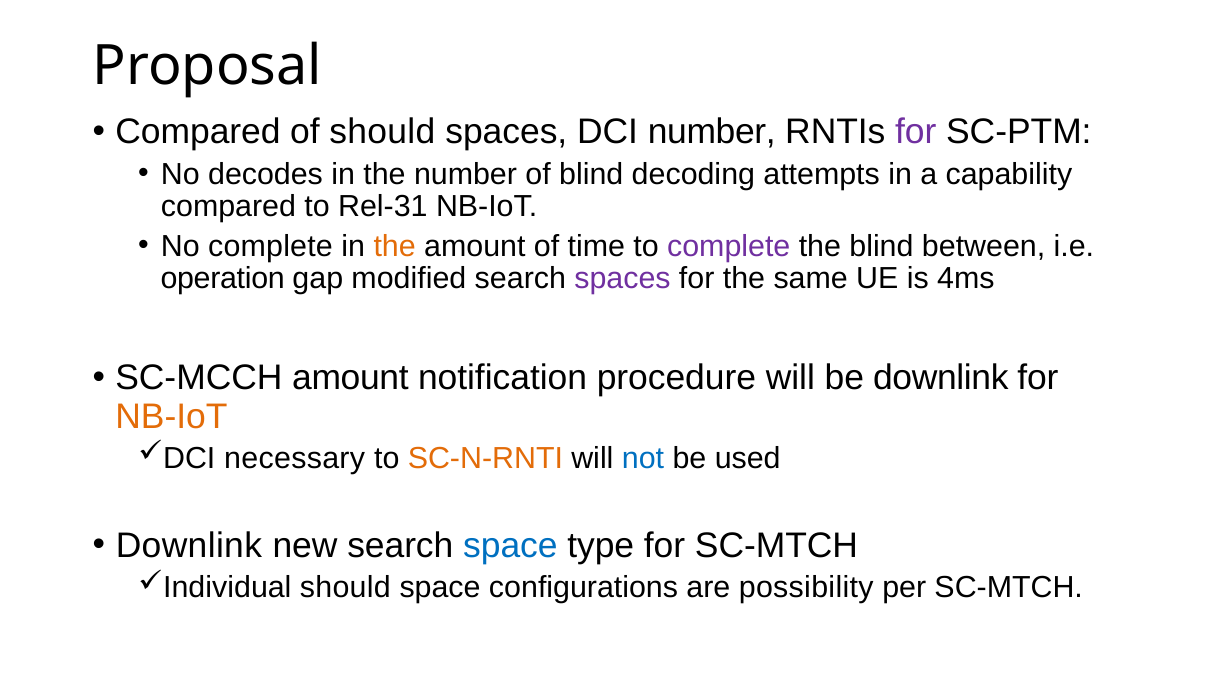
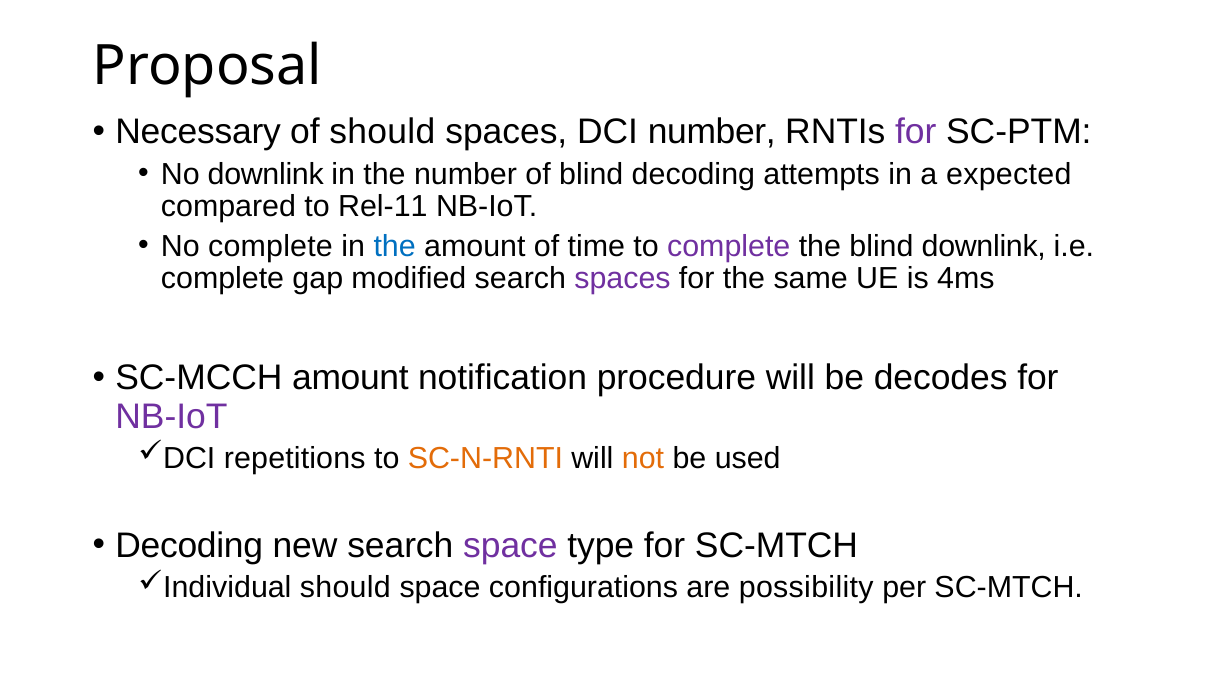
Compared: Compared -> Necessary (198, 132)
No decodes: decodes -> downlink (266, 174)
capability: capability -> expected (1009, 174)
Rel-31: Rel-31 -> Rel-11 (383, 207)
the colour: orange -> blue (395, 246)
blind between: between -> downlink (984, 246)
operation: operation -> complete (223, 279)
be downlink: downlink -> decodes (941, 378)
NB-IoT colour: orange -> purple (171, 416)
necessary: necessary -> repetitions (295, 458)
not colour: blue -> orange (643, 458)
Downlink: Downlink -> Decoding (189, 545)
space colour: blue -> purple (510, 545)
